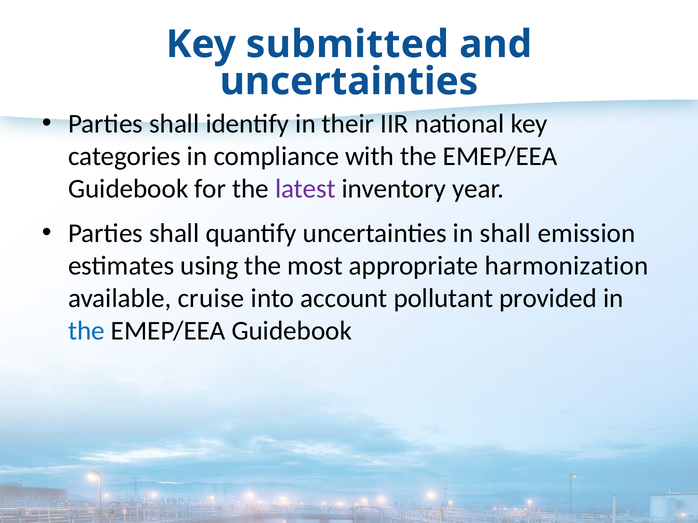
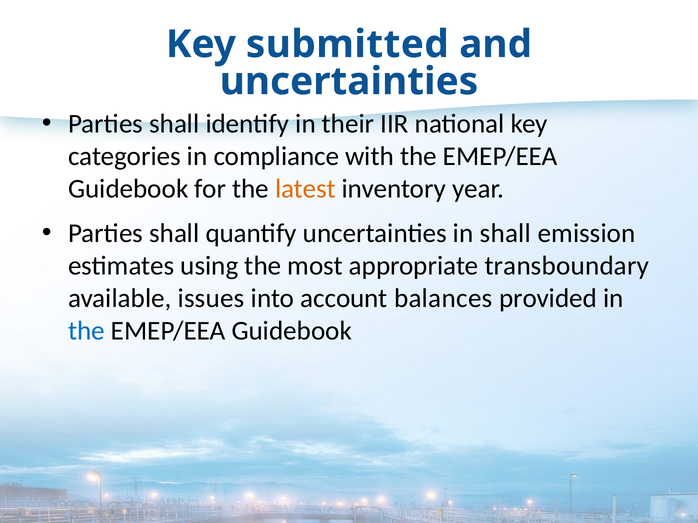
latest colour: purple -> orange (305, 189)
harmonization: harmonization -> transboundary (567, 266)
cruise: cruise -> issues (211, 299)
pollutant: pollutant -> balances (443, 299)
